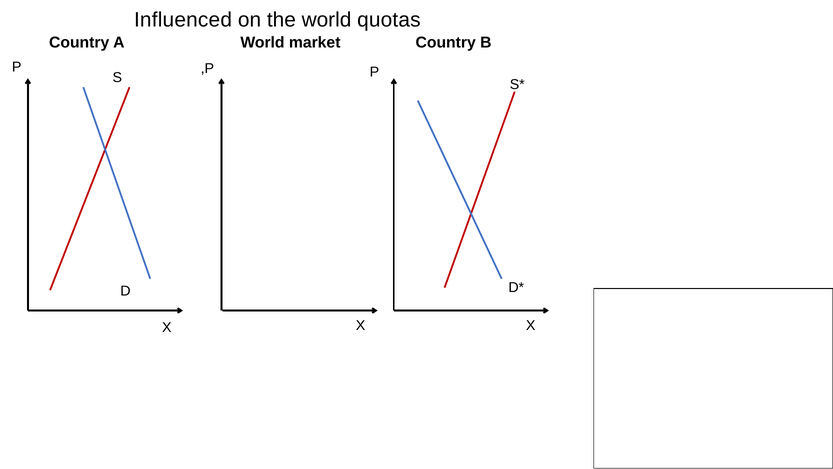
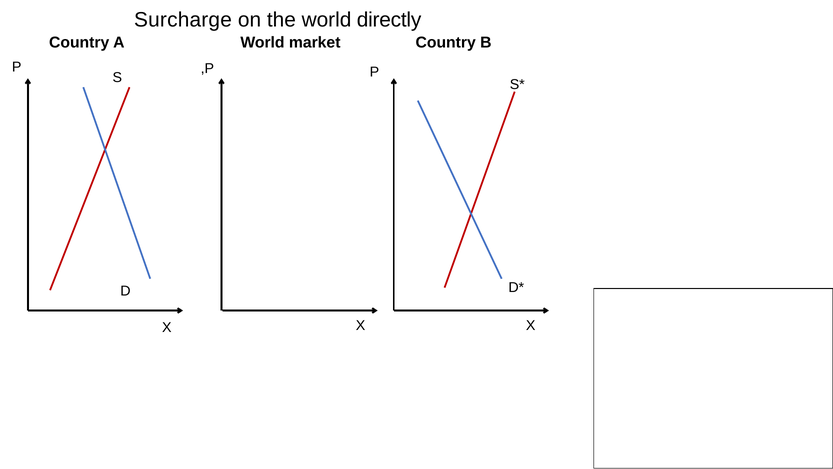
Influenced: Influenced -> Surcharge (183, 20)
quotas: quotas -> directly (389, 20)
